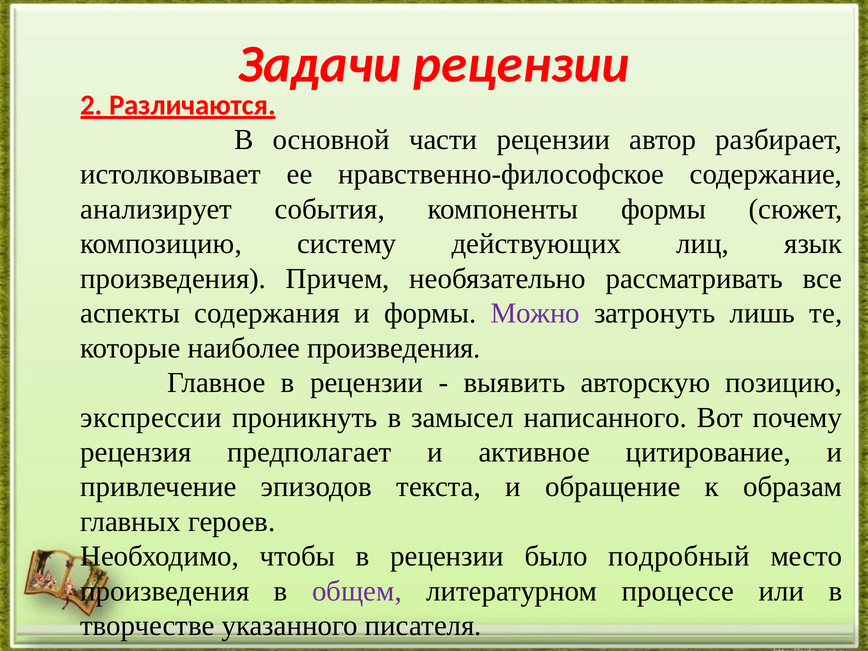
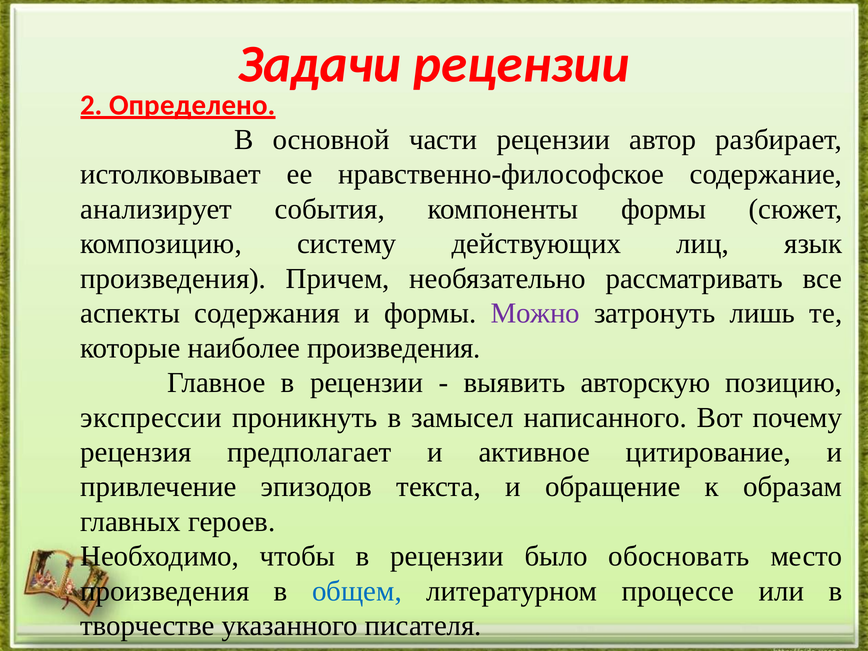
Различаются: Различаются -> Определено (192, 105)
подробный: подробный -> обосновать (679, 556)
общем colour: purple -> blue (357, 591)
